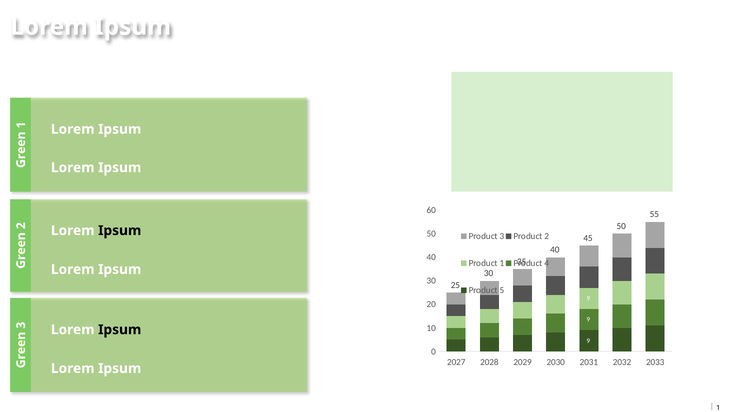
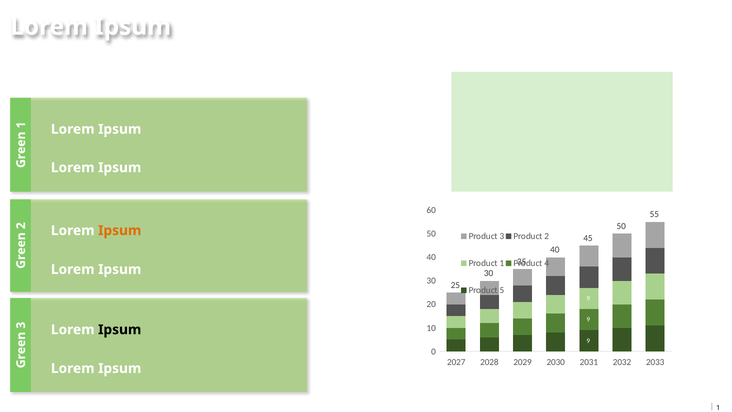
Ipsum colour: black -> orange (120, 230)
